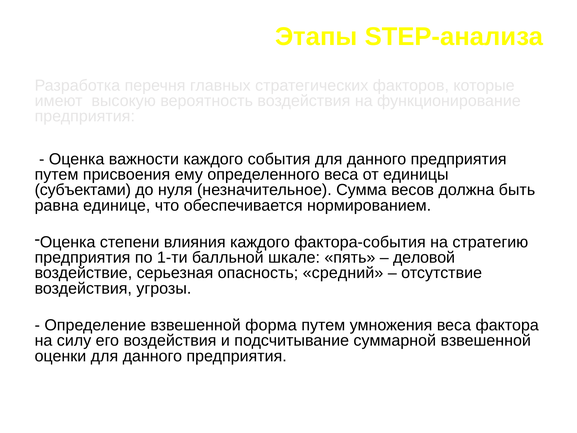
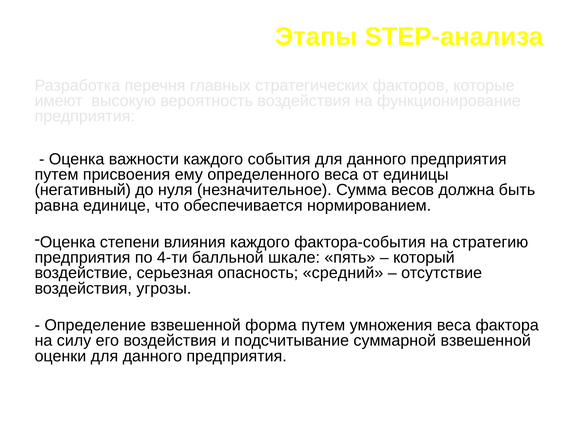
субъектами: субъектами -> негативный (83, 190)
1-ти: 1-ти -> 4-ти (172, 257)
деловой: деловой -> который (424, 257)
